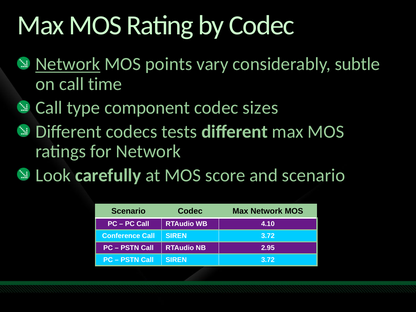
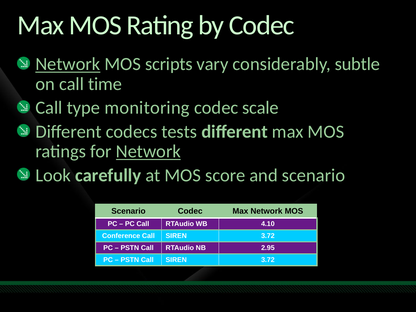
points: points -> scripts (169, 64)
component: component -> monitoring (147, 108)
sizes: sizes -> scale (261, 108)
Network underline: none -> present (148, 152)
